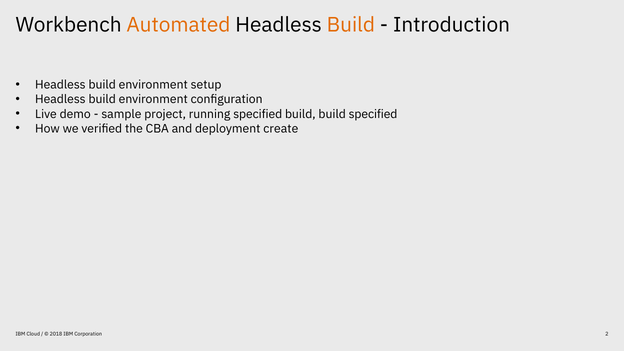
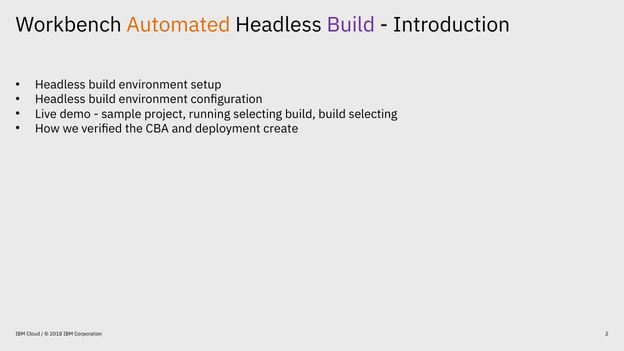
Build colour: orange -> purple (351, 25)
running specified: specified -> selecting (258, 114)
build specified: specified -> selecting (373, 114)
